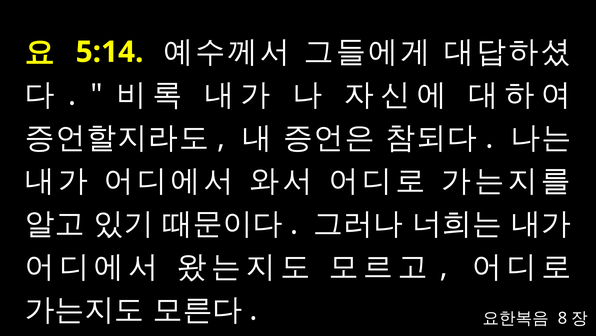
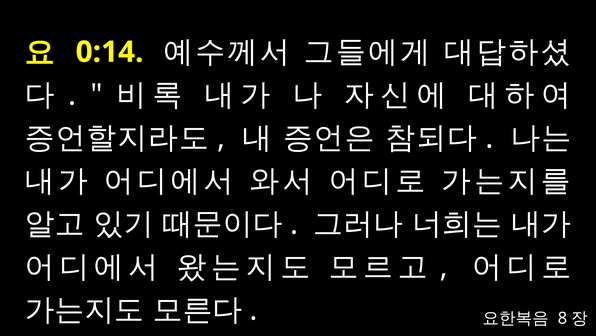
5:14: 5:14 -> 0:14 (110, 52)
